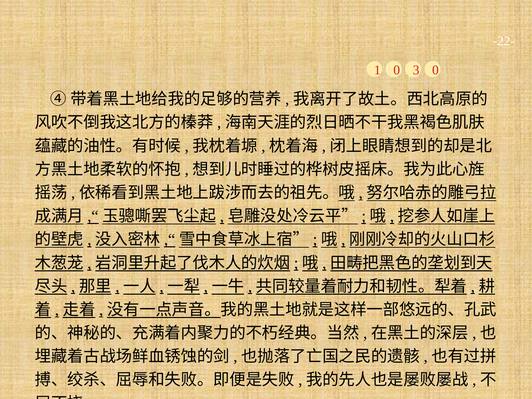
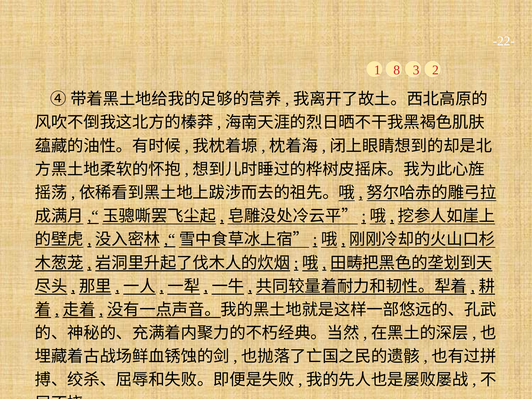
1 0: 0 -> 8 (397, 70)
3 0: 0 -> 2 (435, 70)
